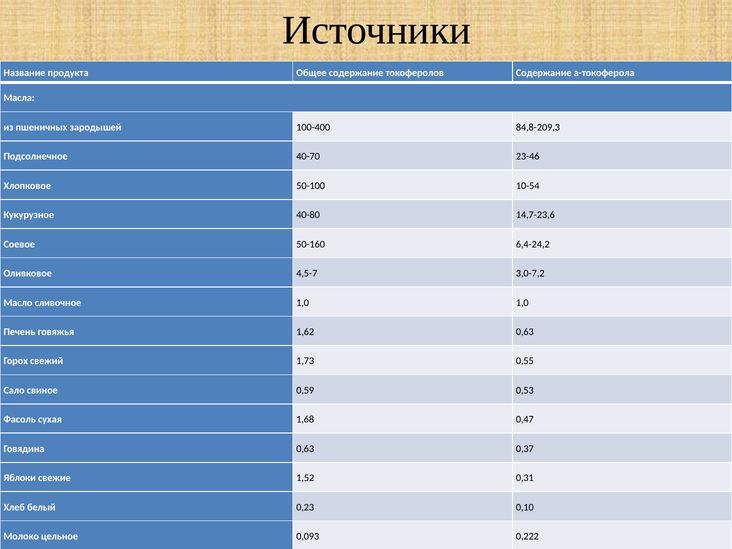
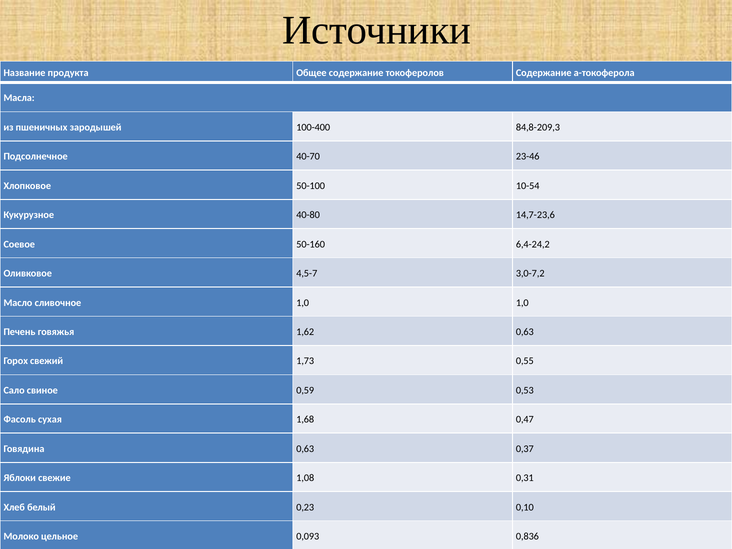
1,52: 1,52 -> 1,08 (305, 478)
0,222: 0,222 -> 0,836 (527, 536)
